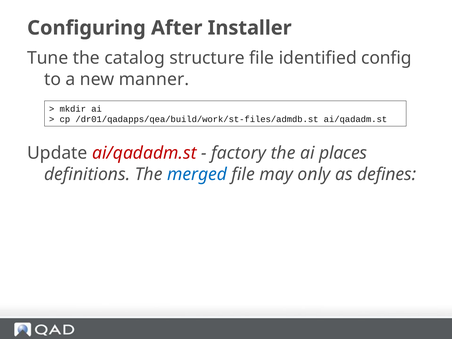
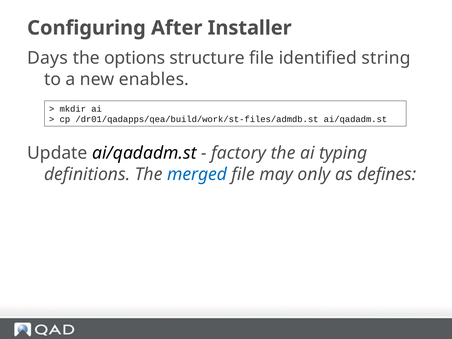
Tune: Tune -> Days (48, 58)
catalog: catalog -> options (135, 58)
config: config -> string (386, 58)
manner: manner -> enables (154, 79)
ai/qadadm.st colour: red -> black (144, 153)
places: places -> typing (343, 153)
